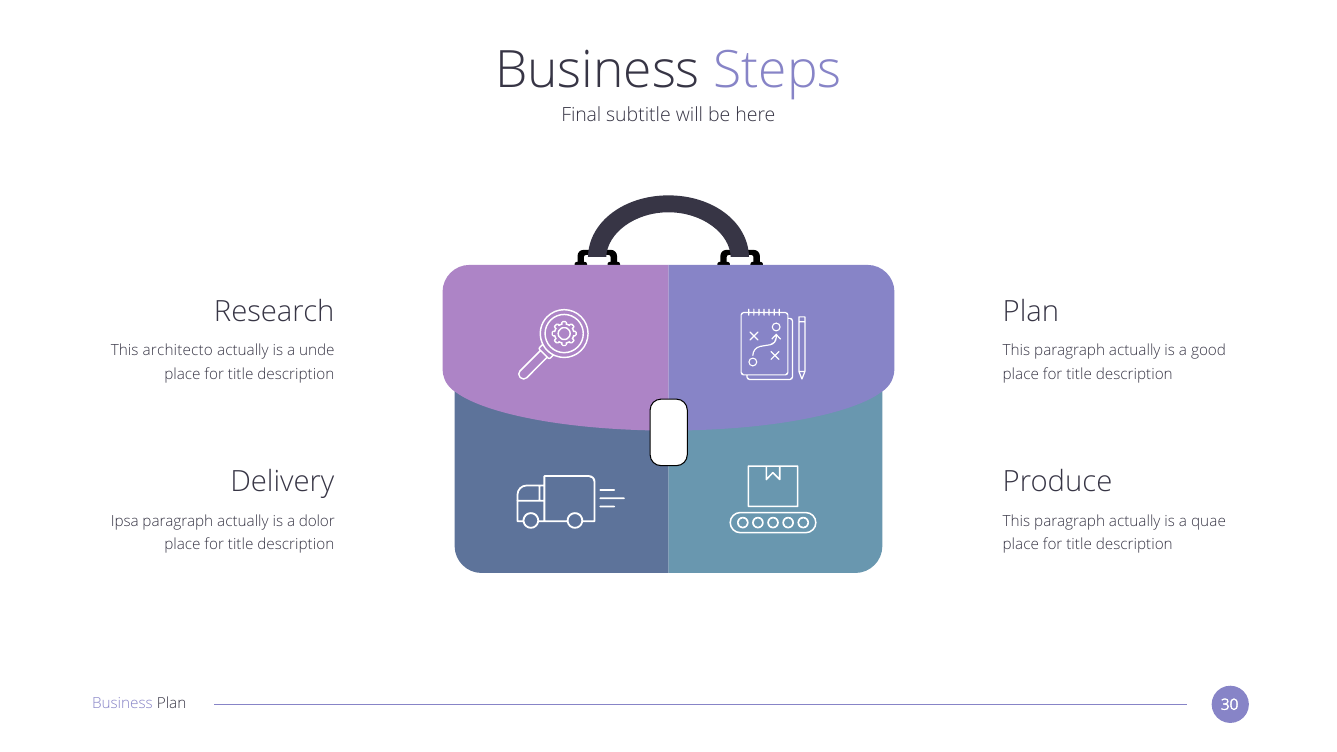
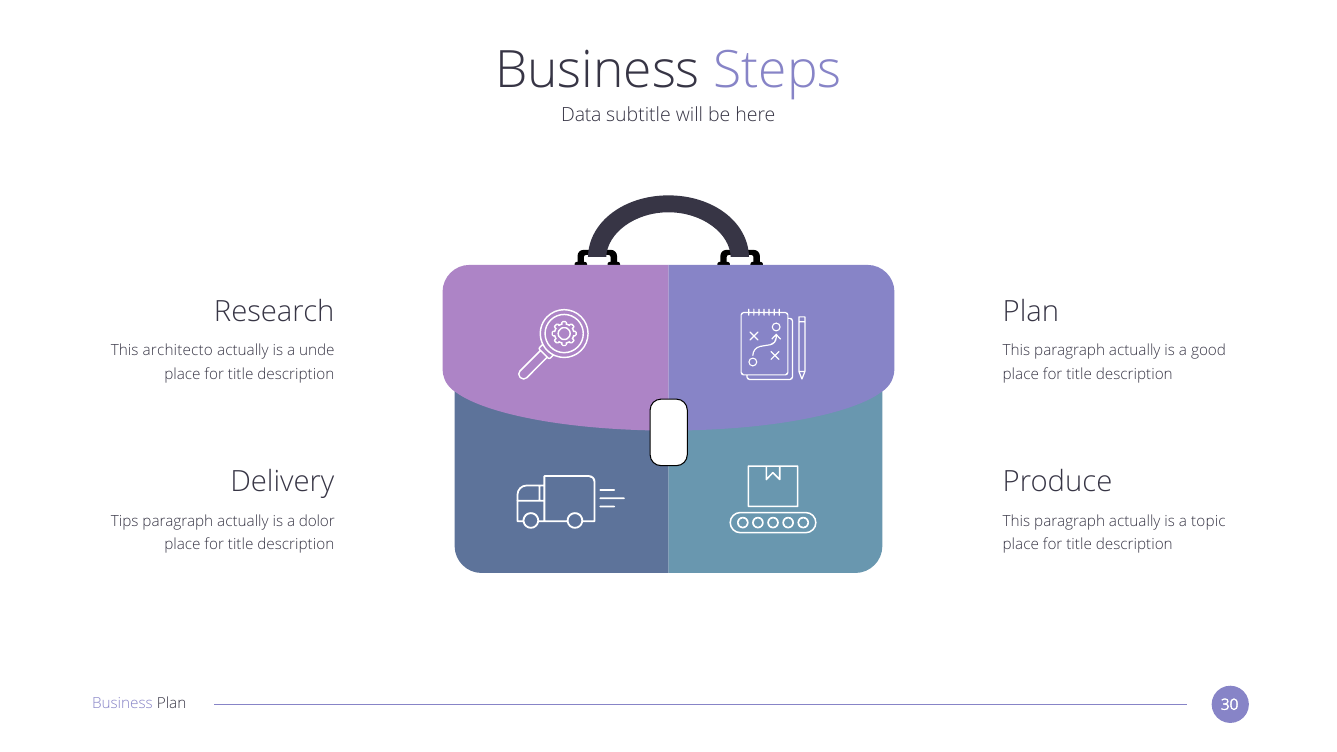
Final: Final -> Data (581, 115)
Ipsa: Ipsa -> Tips (125, 521)
quae: quae -> topic (1208, 521)
